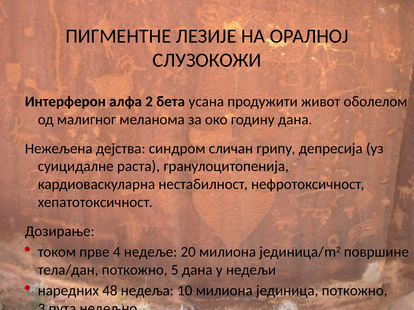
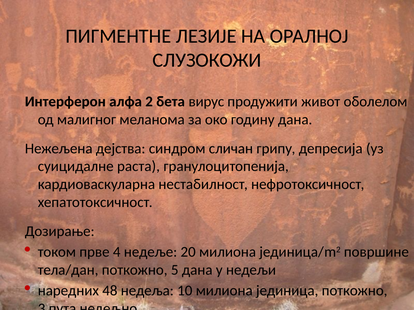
усана: усана -> вирус (206, 102)
